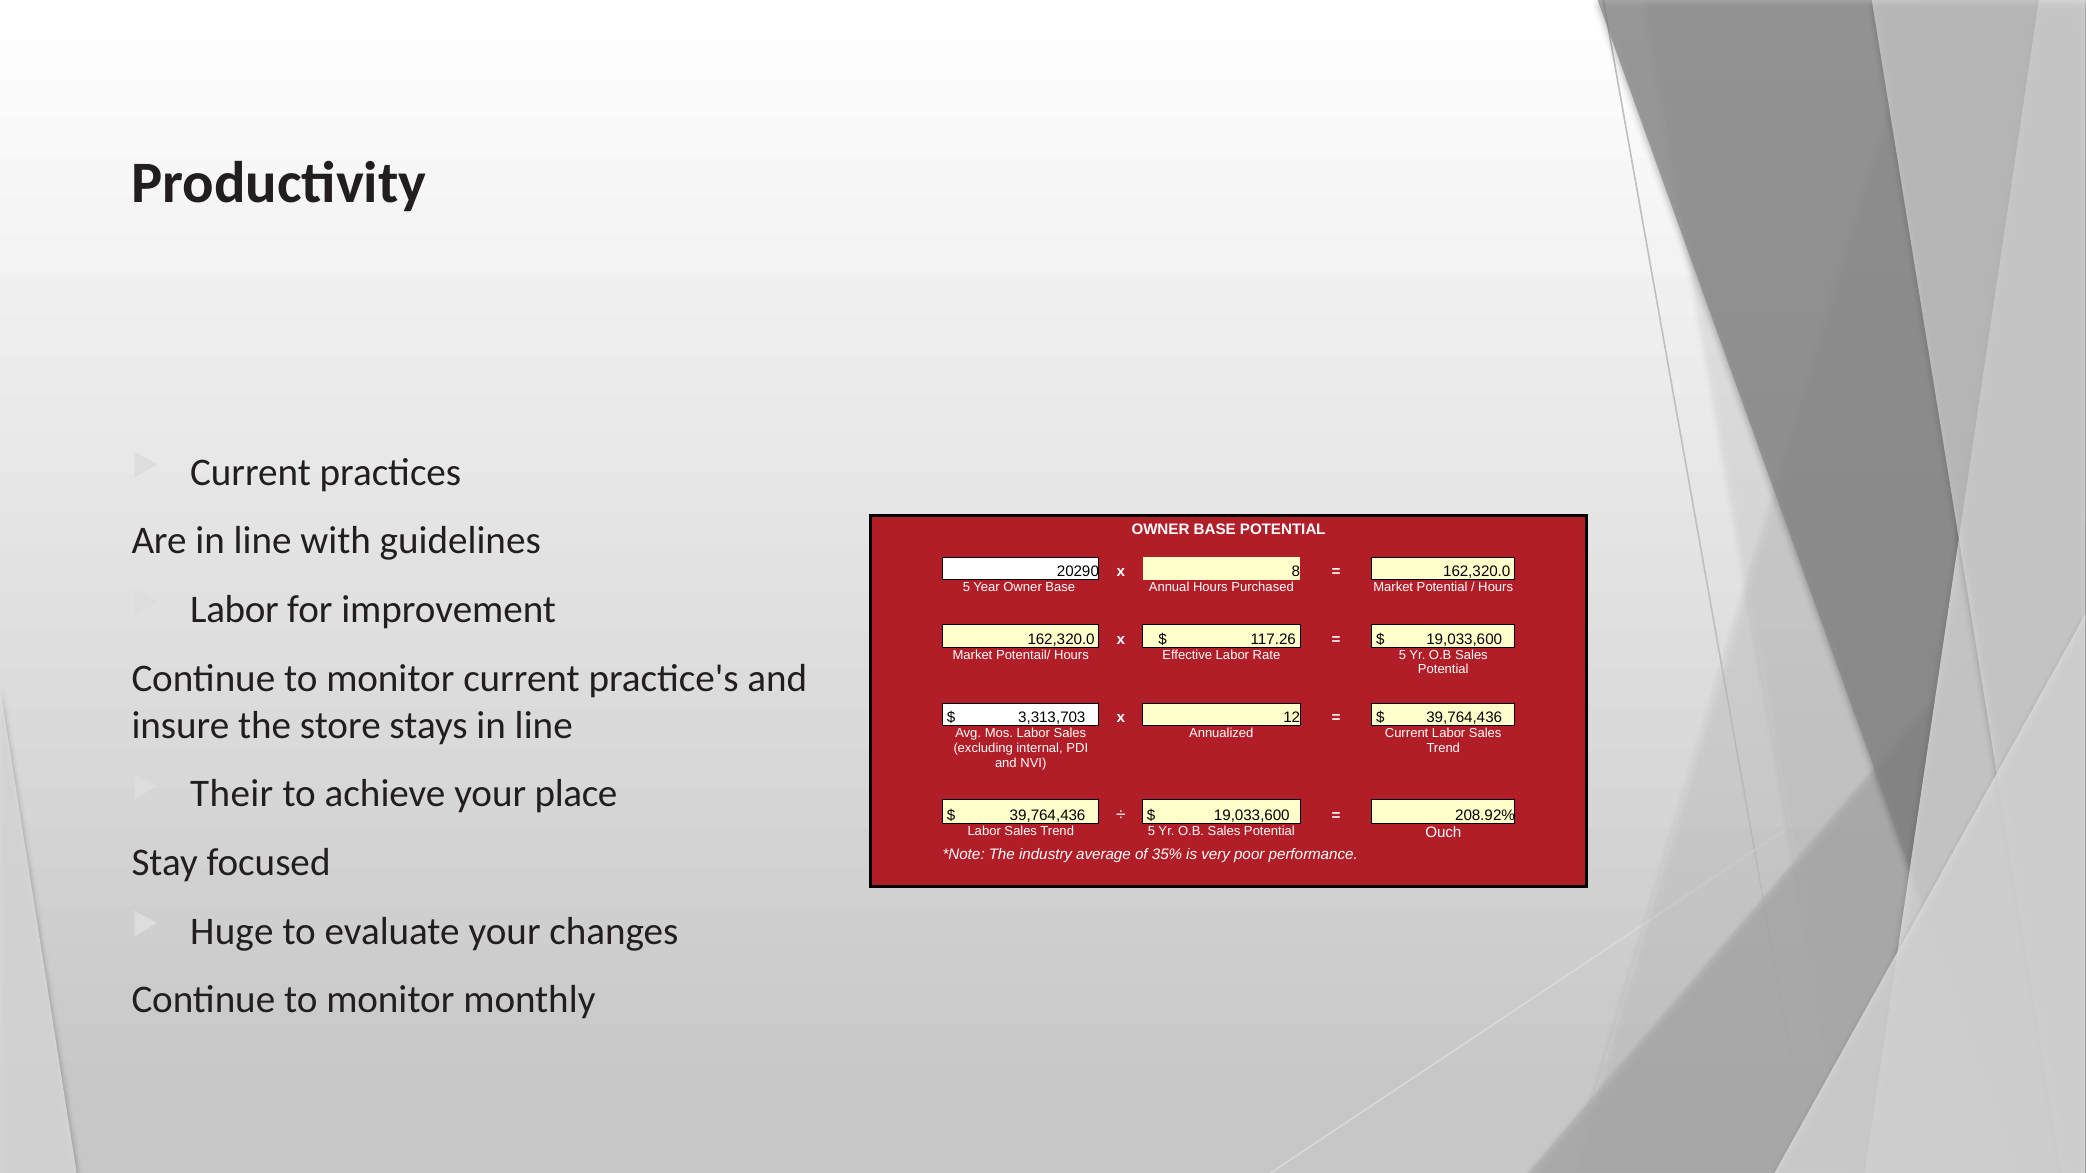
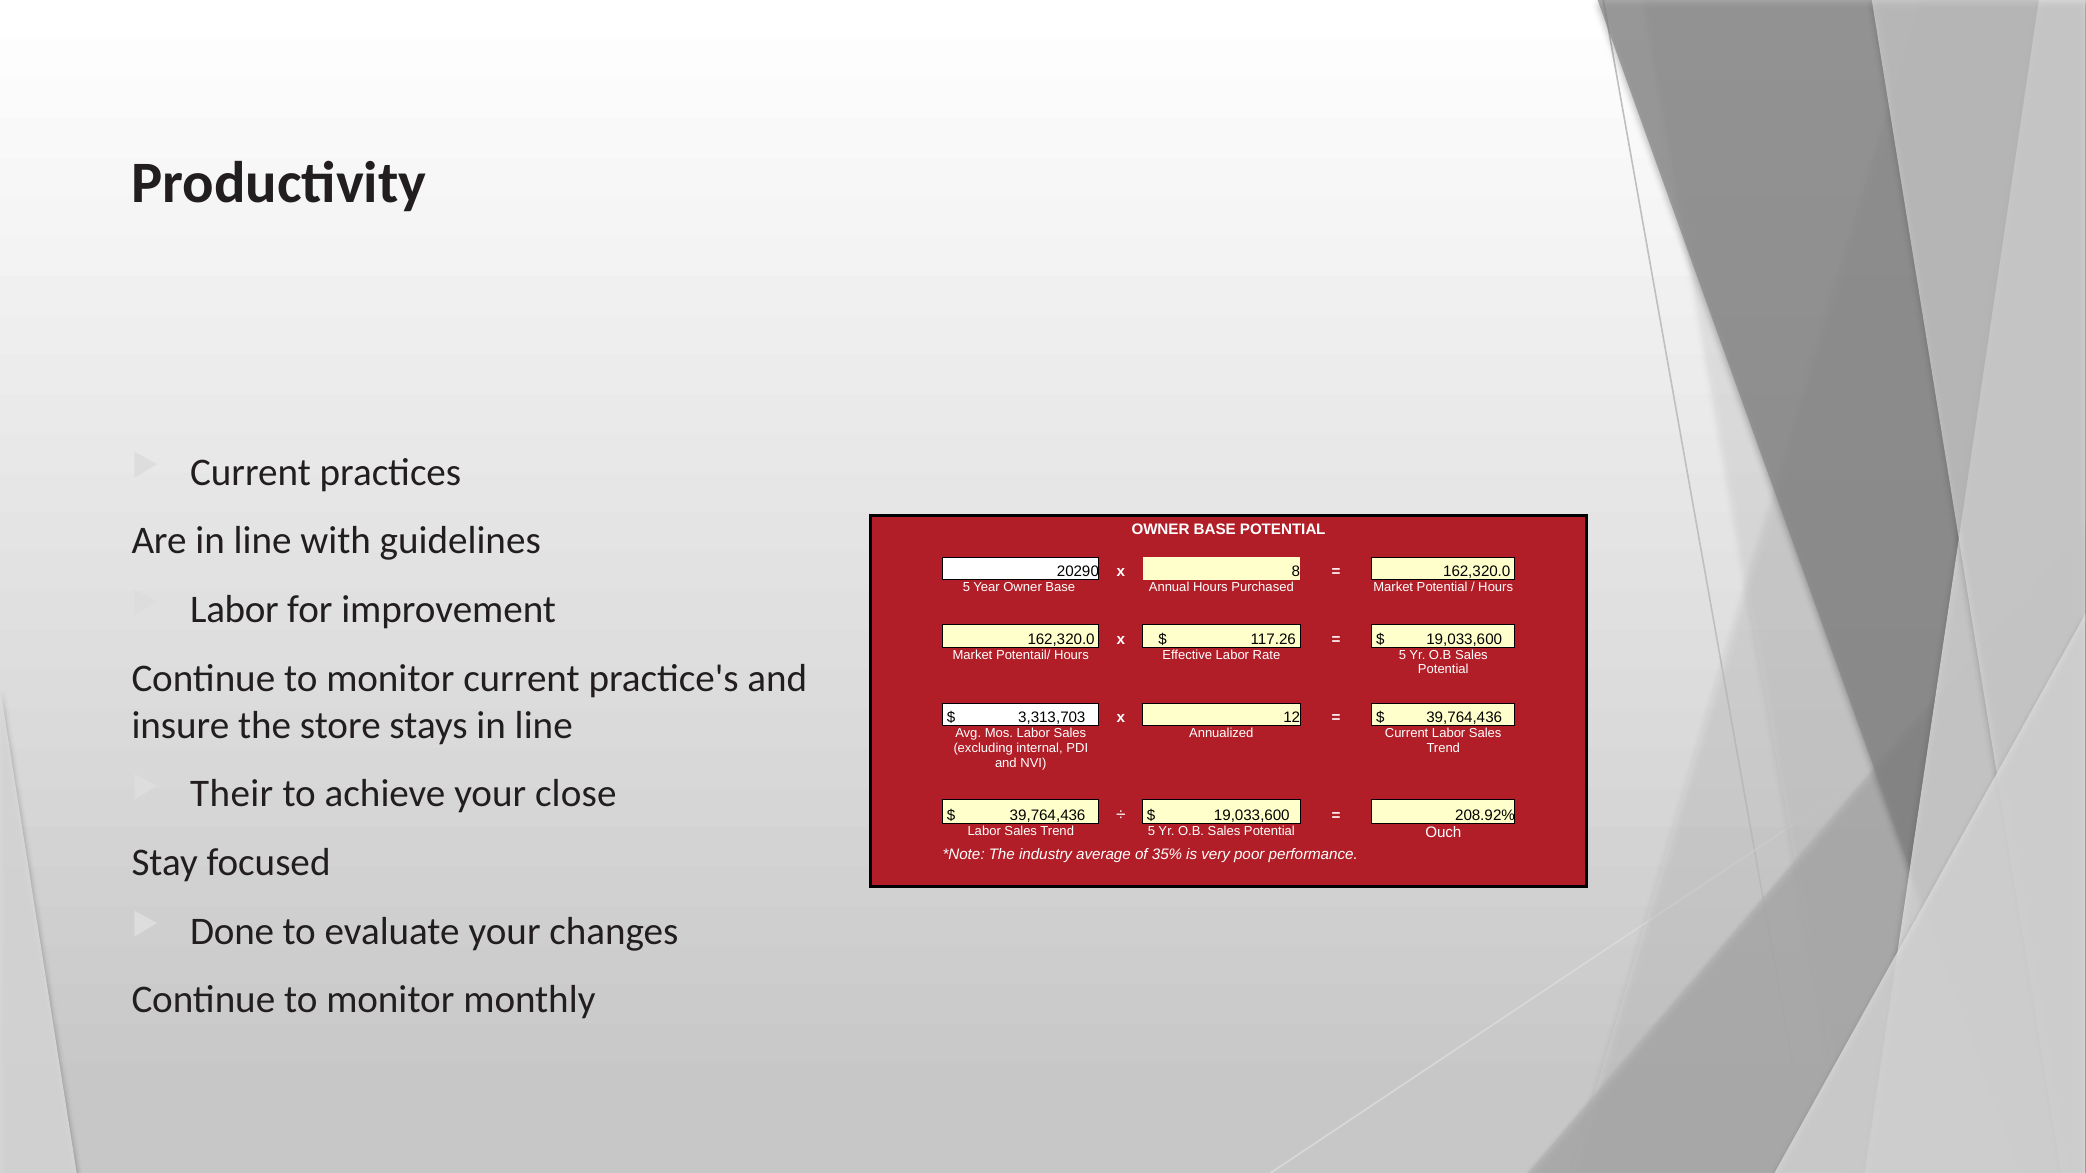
place: place -> close (576, 794)
Huge: Huge -> Done (232, 931)
